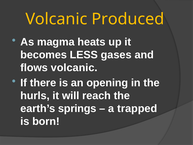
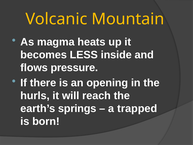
Produced: Produced -> Mountain (128, 19)
gases: gases -> inside (116, 55)
flows volcanic: volcanic -> pressure (74, 68)
